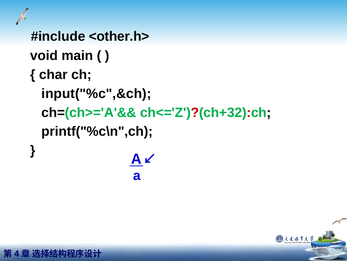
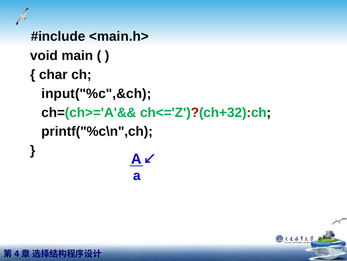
<other.h>: <other.h> -> <main.h> (119, 36)
